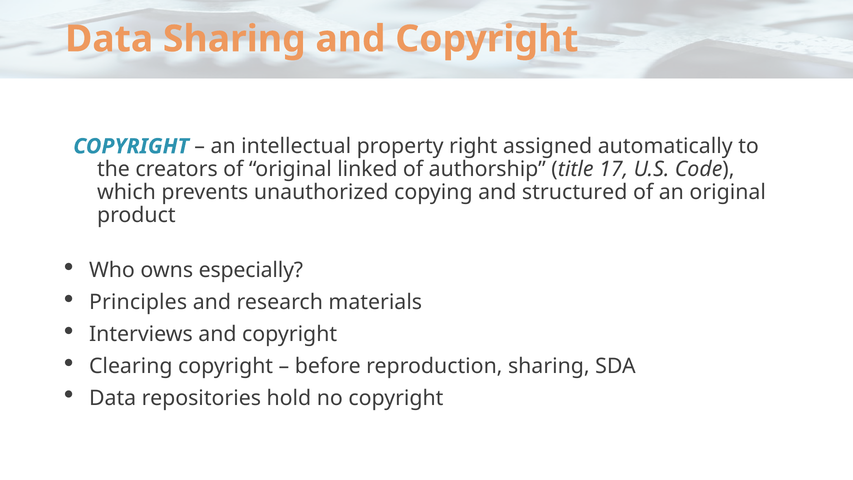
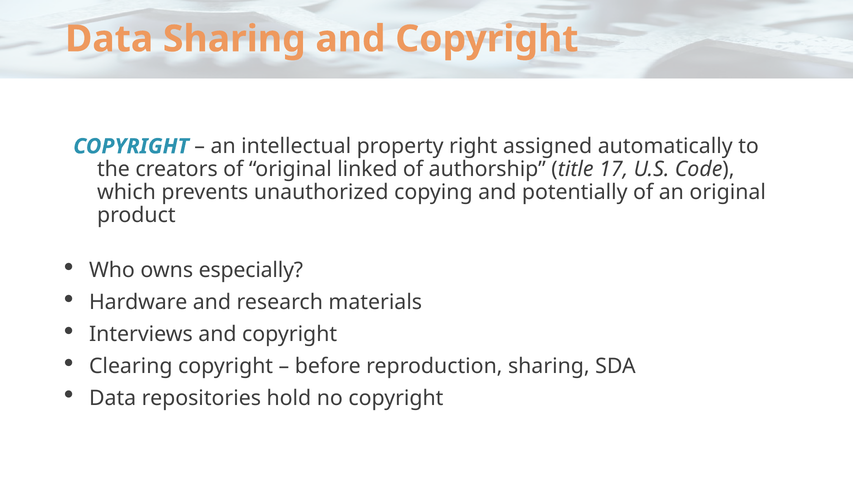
structured: structured -> potentially (575, 192)
Principles: Principles -> Hardware (138, 302)
